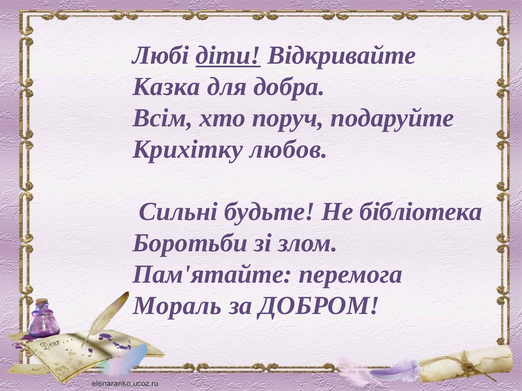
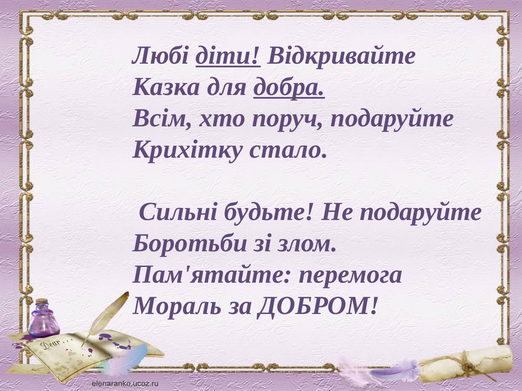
добра underline: none -> present (289, 87)
любов: любов -> стало (289, 149)
Не бібліотека: бібліотека -> подаруйте (421, 212)
